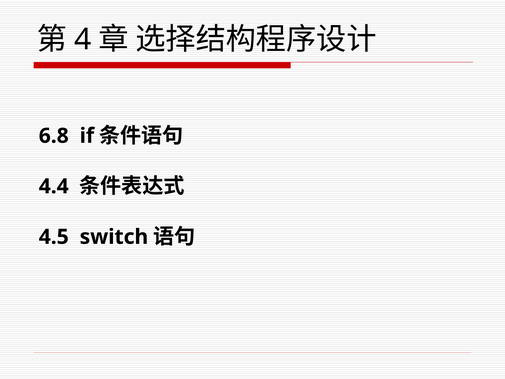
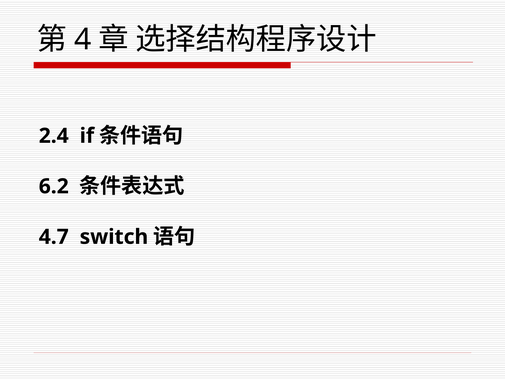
6.8: 6.8 -> 2.4 (54, 136)
4.4: 4.4 -> 6.2 (54, 186)
4.5: 4.5 -> 4.7 (54, 237)
